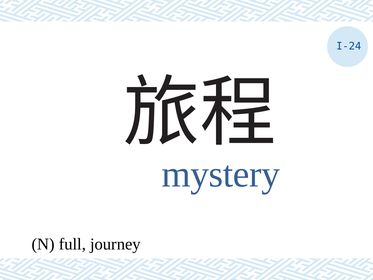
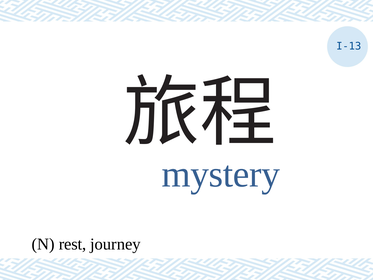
I-24: I-24 -> I-13 (349, 46)
full: full -> rest (72, 244)
